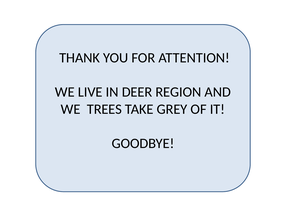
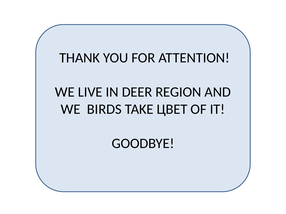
TREES: TREES -> BIRDS (104, 109)
GREY: GREY -> ЦВЕТ (172, 109)
